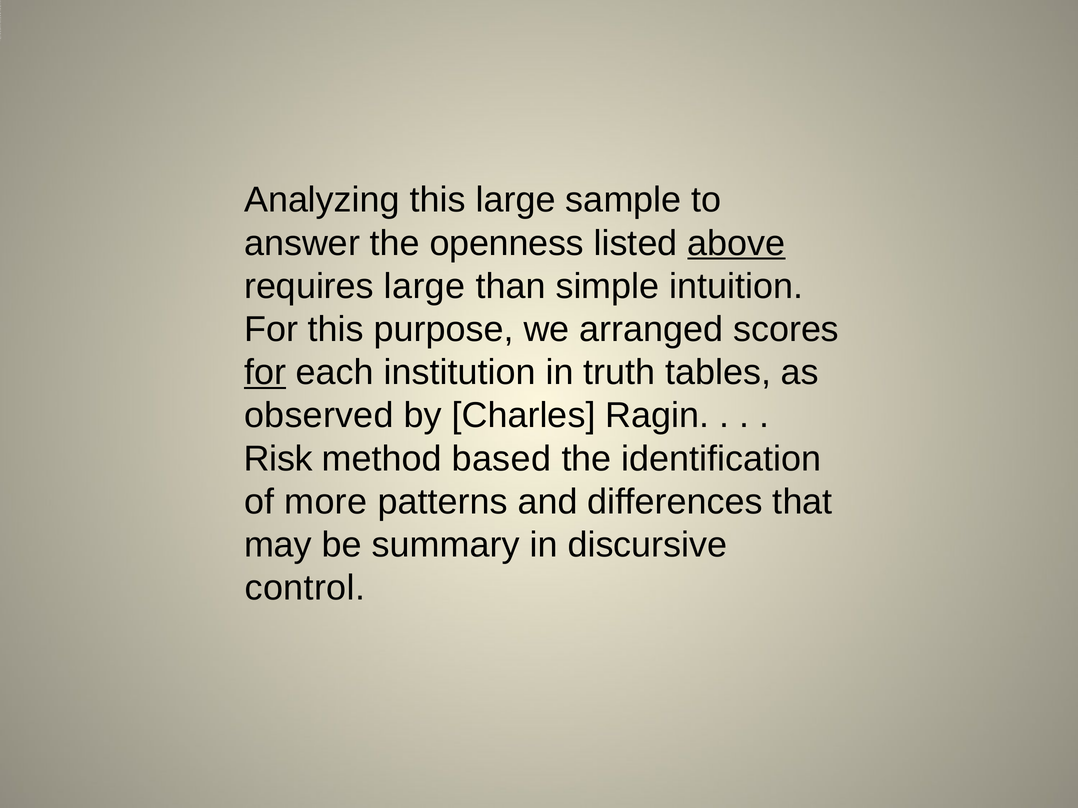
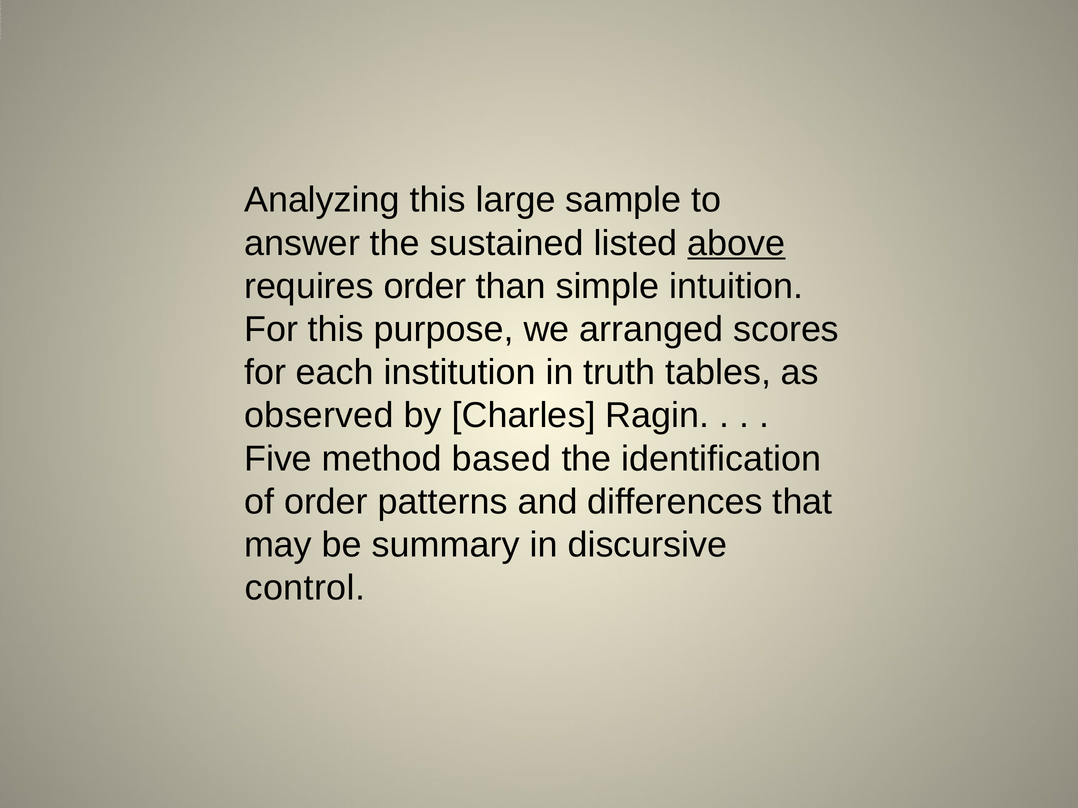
openness: openness -> sustained (507, 243)
requires large: large -> order (425, 286)
for underline: present -> none (265, 373)
Risk: Risk -> Five (278, 459)
of more: more -> order (326, 502)
